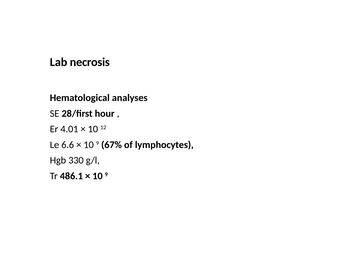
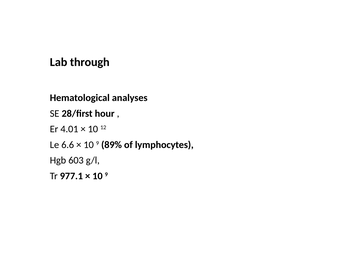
necrosis: necrosis -> through (90, 62)
67%: 67% -> 89% (112, 145)
330: 330 -> 603 (76, 160)
486.1: 486.1 -> 977.1 (71, 176)
